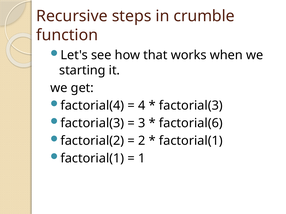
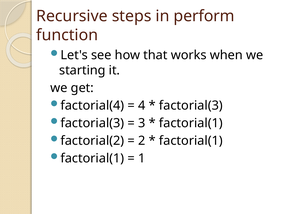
crumble: crumble -> perform (204, 16)
factorial(6: factorial(6 -> factorial(1 (191, 123)
